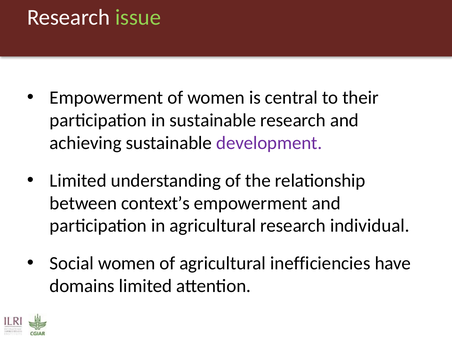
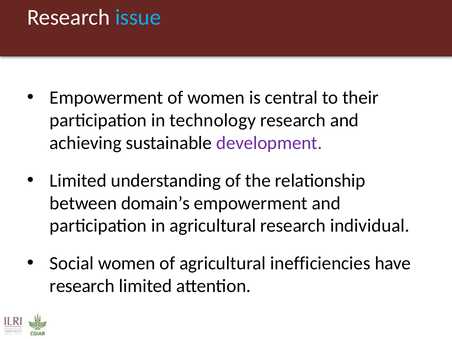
issue colour: light green -> light blue (138, 17)
in sustainable: sustainable -> technology (213, 120)
context’s: context’s -> domain’s (155, 203)
domains: domains -> research (82, 286)
